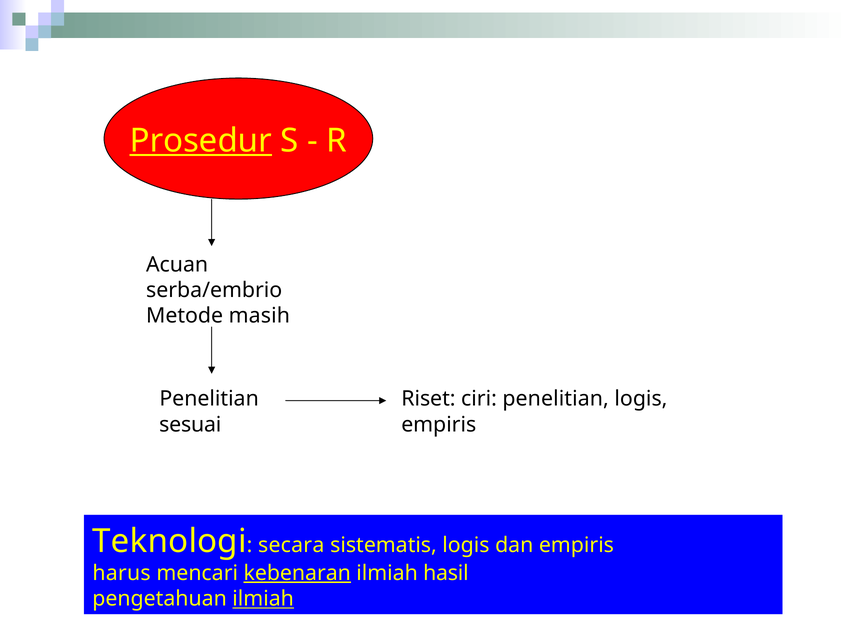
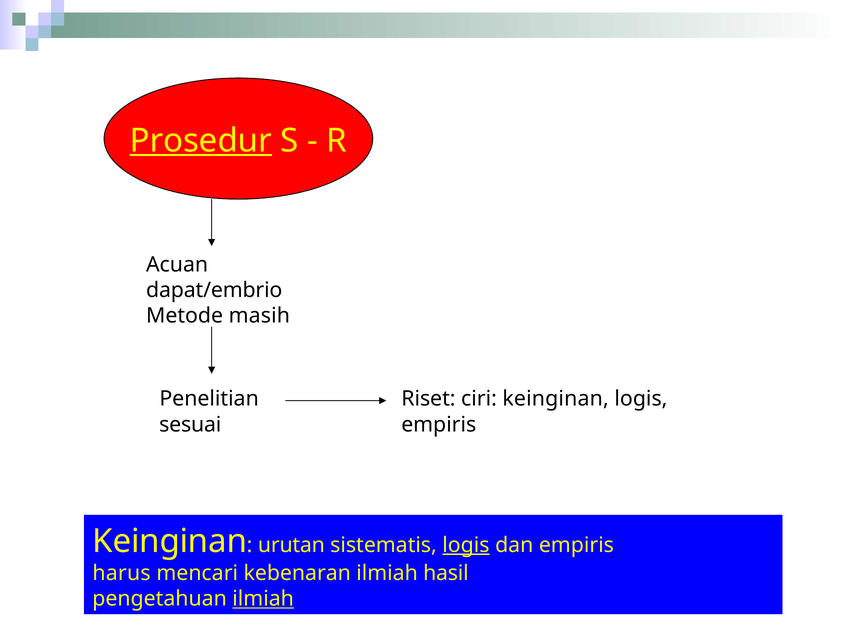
serba/embrio: serba/embrio -> dapat/embrio (214, 290)
ciri penelitian: penelitian -> keinginan (556, 399)
Teknologi: Teknologi -> Keinginan (170, 541)
secara: secara -> urutan (291, 545)
logis underline: none -> present (466, 545)
kebenaran underline: present -> none (297, 573)
